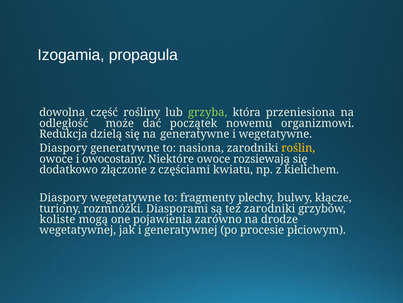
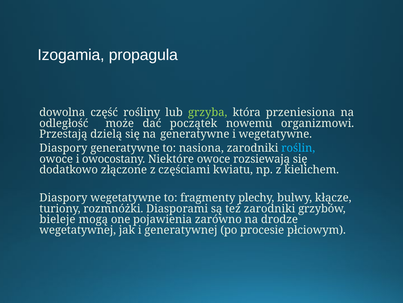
Redukcja: Redukcja -> Przestają (63, 134)
roślin colour: yellow -> light blue (298, 148)
koliste: koliste -> bieleje (58, 219)
